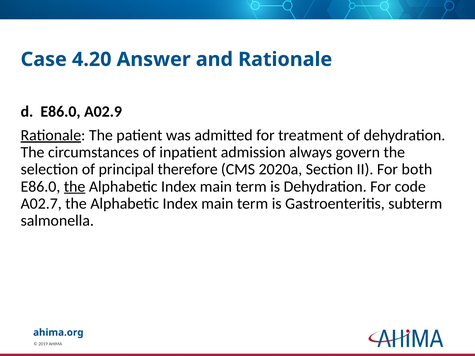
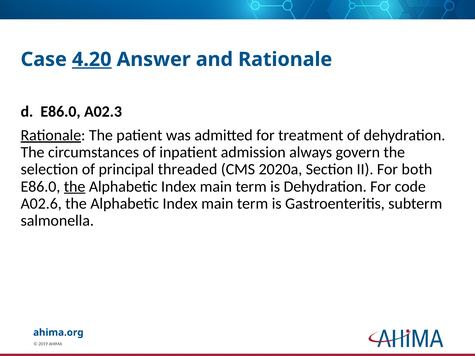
4.20 underline: none -> present (92, 59)
A02.9: A02.9 -> A02.3 (103, 112)
therefore: therefore -> threaded (188, 170)
A02.7: A02.7 -> A02.6 (41, 204)
